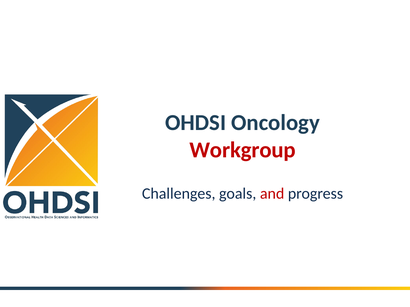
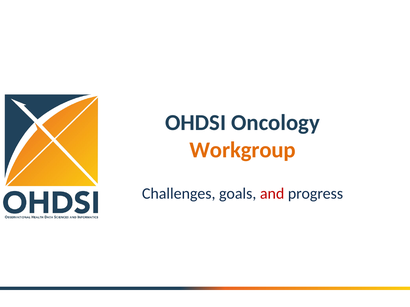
Workgroup colour: red -> orange (243, 150)
